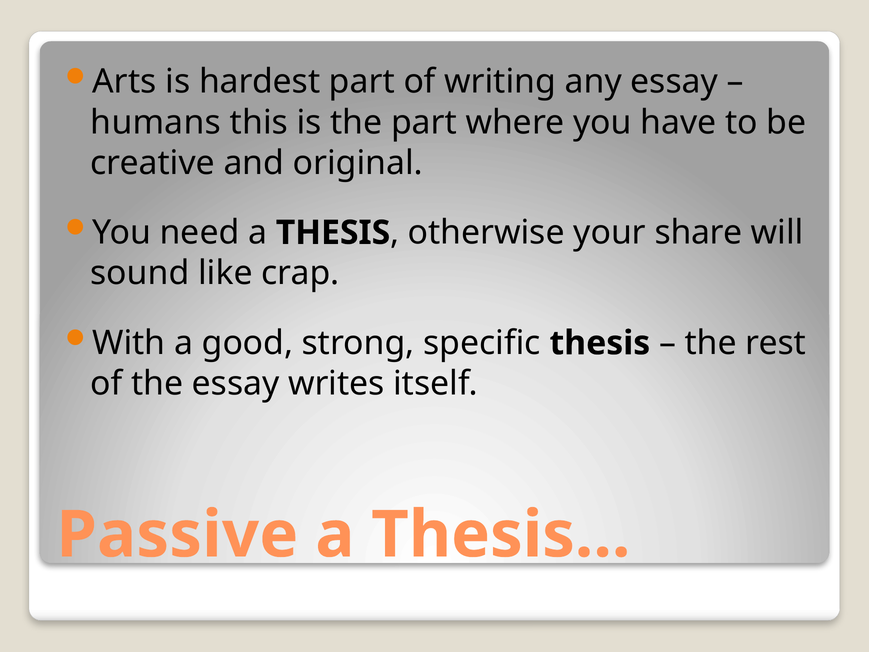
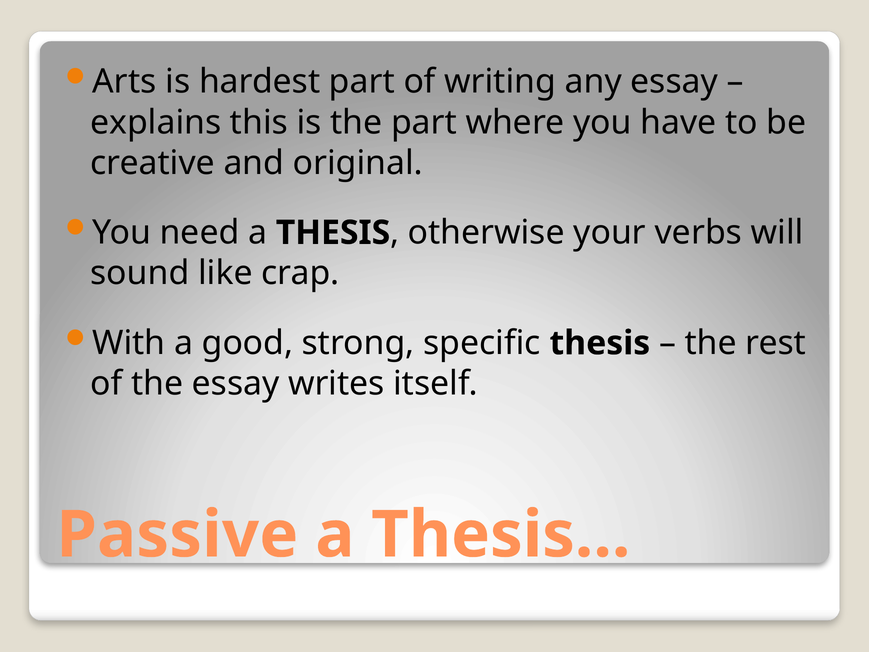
humans: humans -> explains (156, 122)
share: share -> verbs (698, 233)
